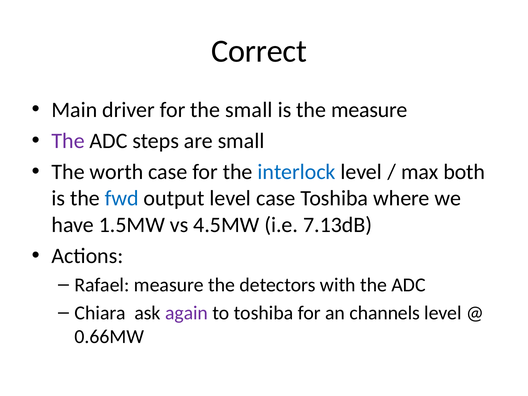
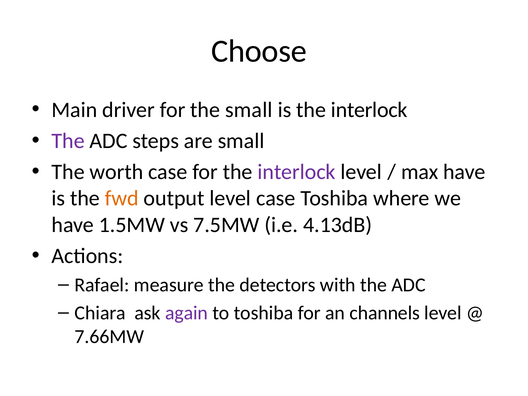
Correct: Correct -> Choose (259, 51)
is the measure: measure -> interlock (369, 110)
interlock colour: blue -> purple (297, 172)
max both: both -> have (464, 172)
fwd colour: blue -> orange (122, 198)
4.5MW: 4.5MW -> 7.5MW (226, 225)
7.13dB: 7.13dB -> 4.13dB (338, 225)
0.66MW: 0.66MW -> 7.66MW (109, 337)
